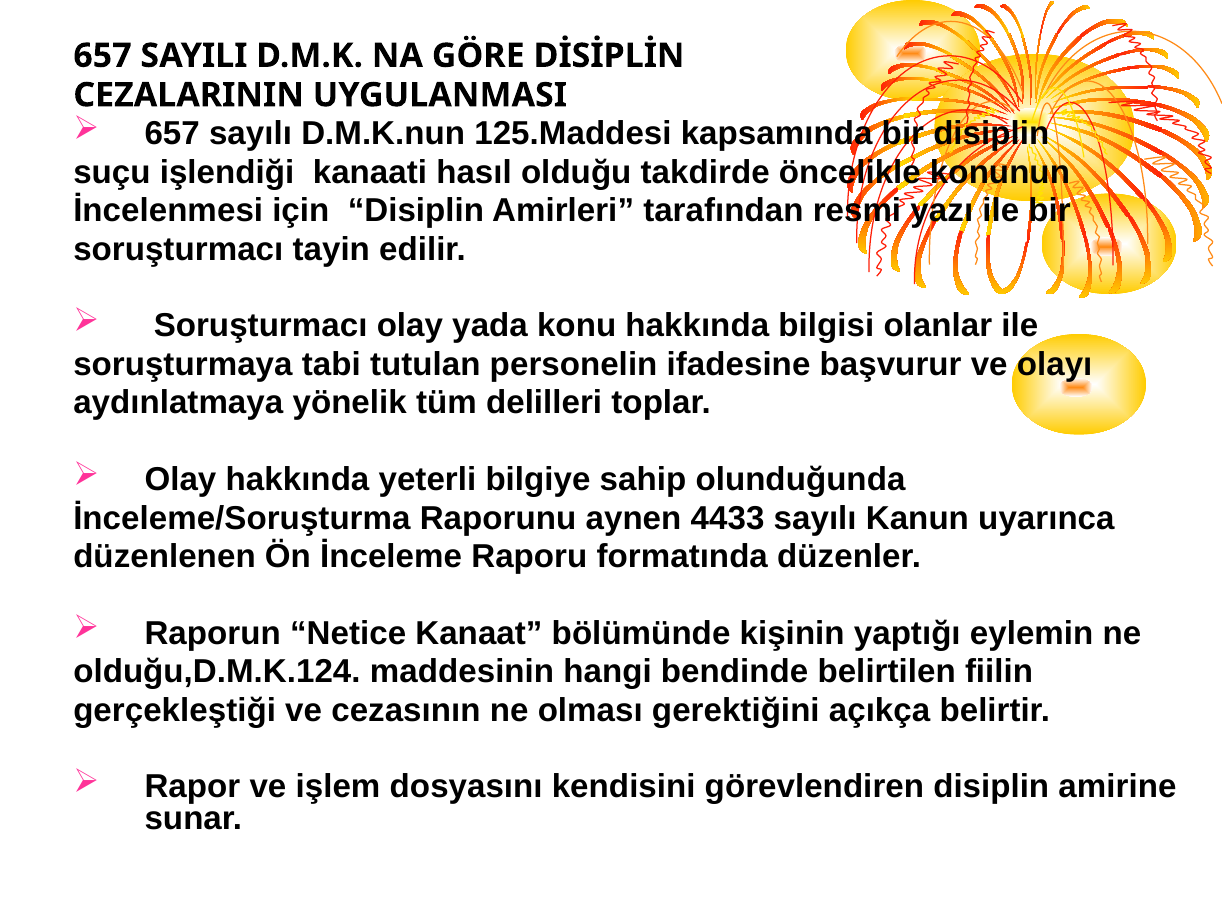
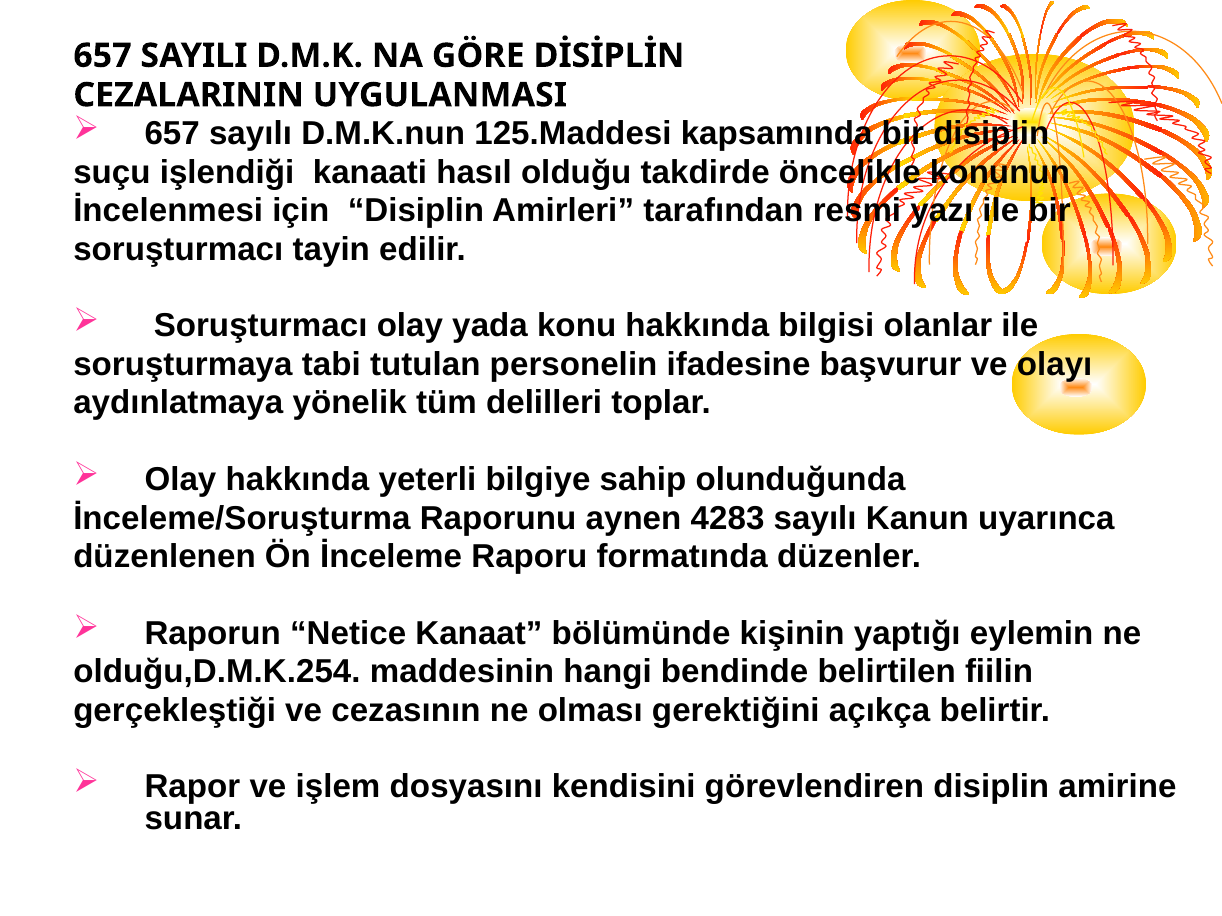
4433: 4433 -> 4283 (728, 518)
olduğu,D.M.K.124: olduğu,D.M.K.124 -> olduğu,D.M.K.254 (217, 672)
